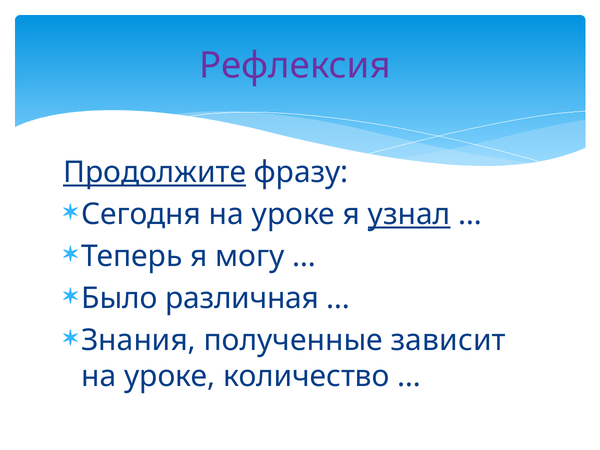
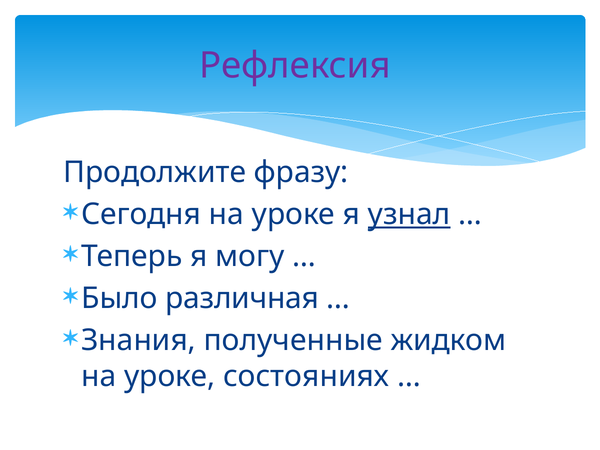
Продолжите underline: present -> none (155, 173)
зависит: зависит -> жидком (448, 341)
количество: количество -> состояниях (306, 377)
